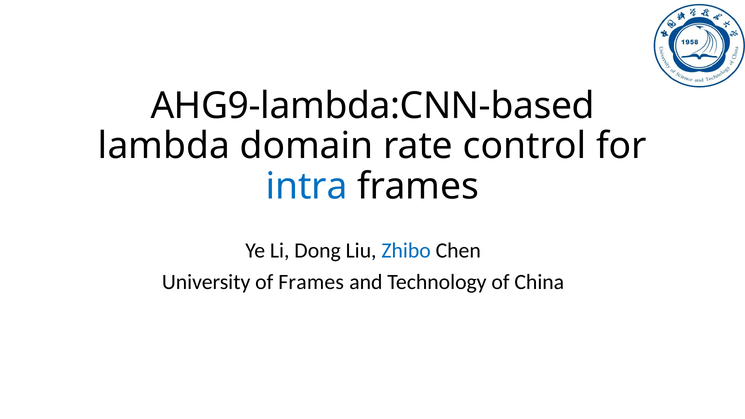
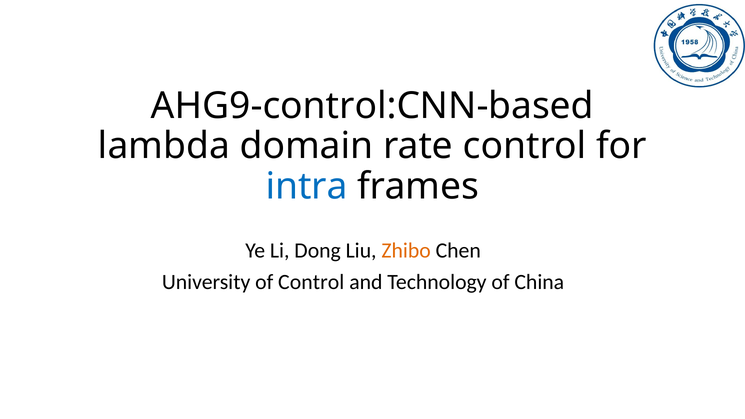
AHG9-lambda:CNN-based: AHG9-lambda:CNN-based -> AHG9-control:CNN-based (372, 106)
Zhibo colour: blue -> orange (406, 251)
of Frames: Frames -> Control (311, 282)
